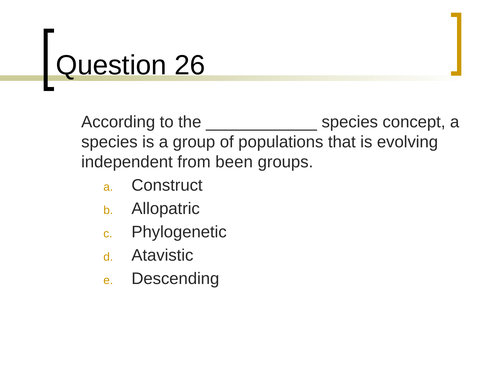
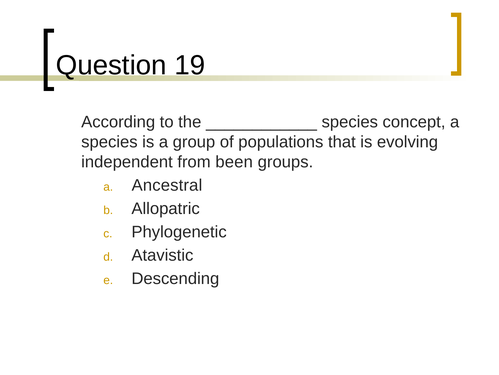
26: 26 -> 19 (190, 65)
Construct: Construct -> Ancestral (167, 185)
